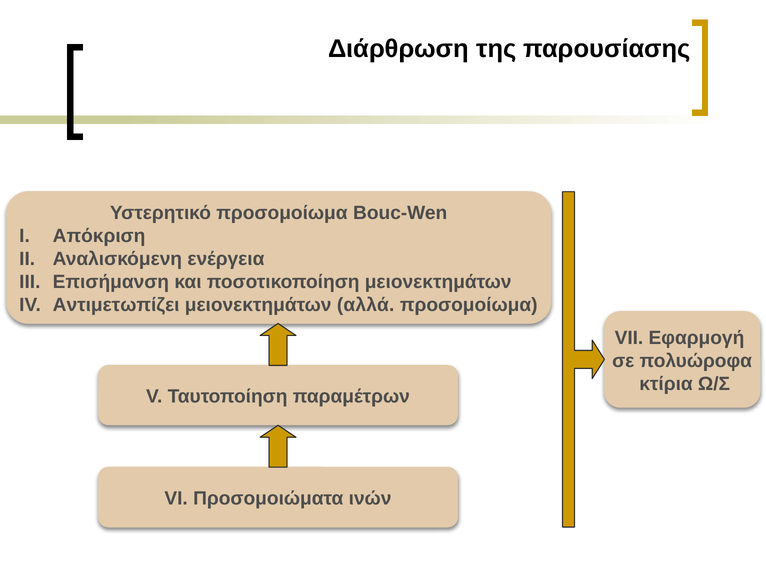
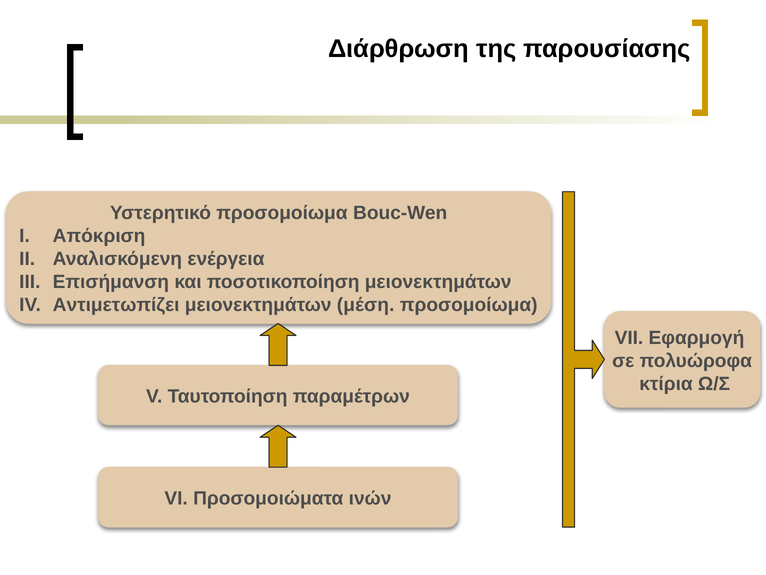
αλλά: αλλά -> μέση (366, 305)
